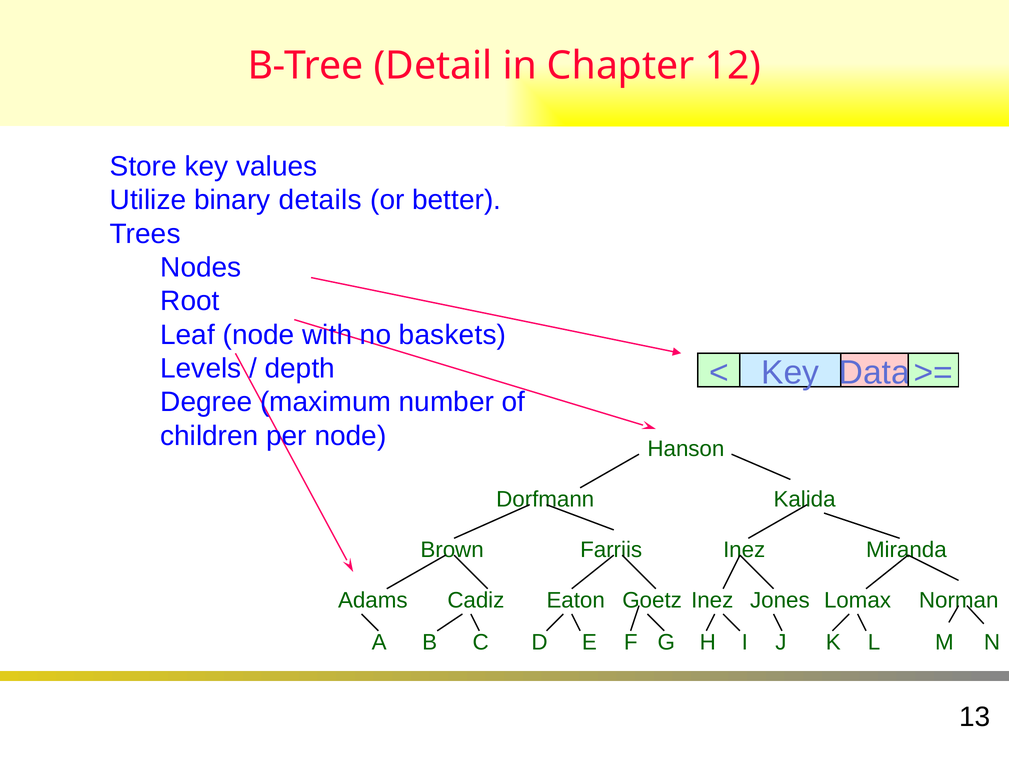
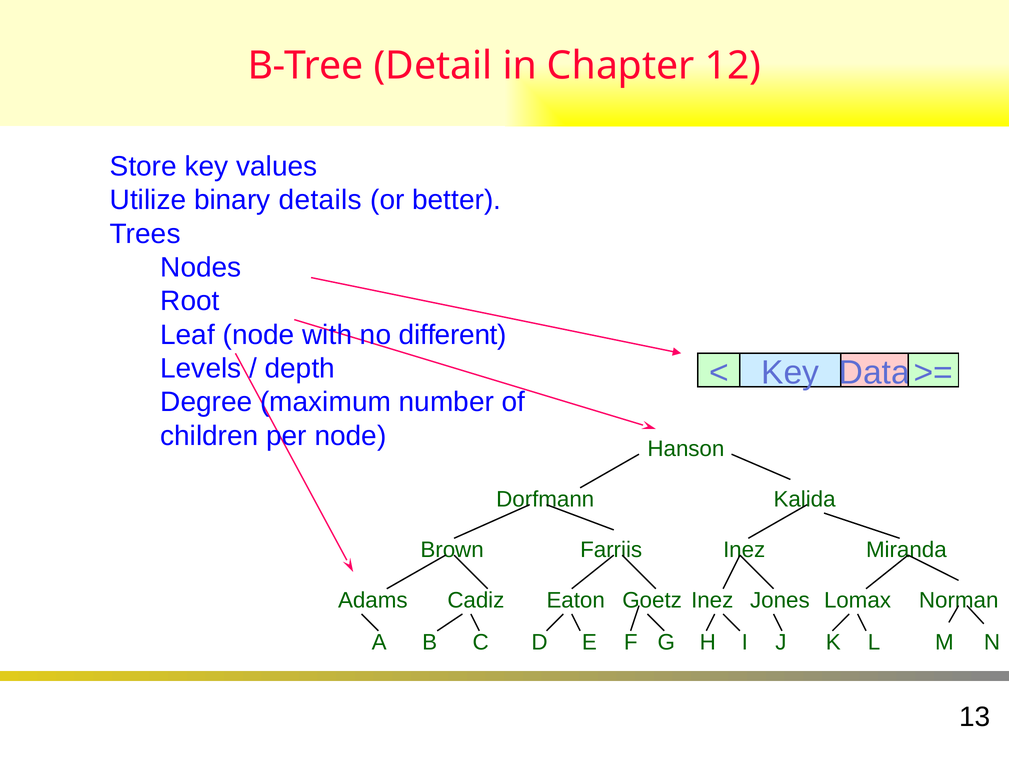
baskets: baskets -> different (453, 335)
